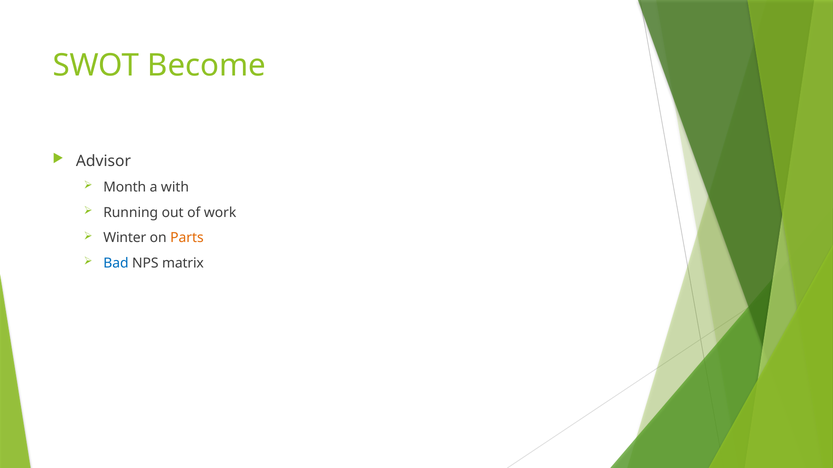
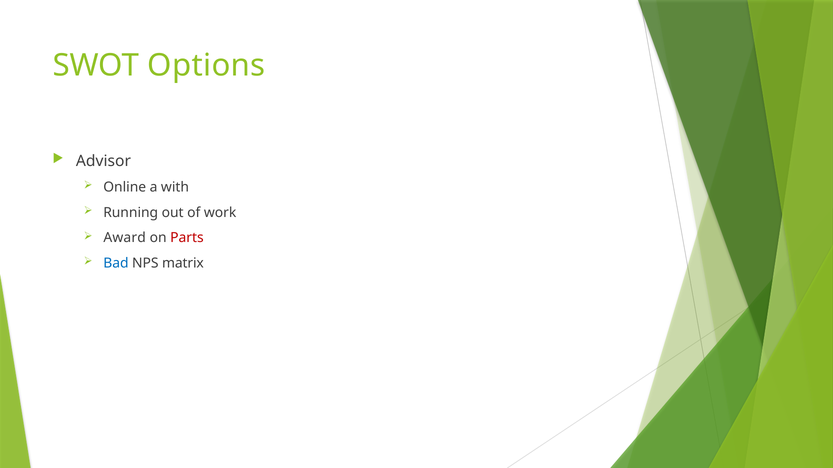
Become: Become -> Options (206, 66)
Month: Month -> Online (125, 187)
Winter: Winter -> Award (125, 238)
Parts colour: orange -> red (187, 238)
